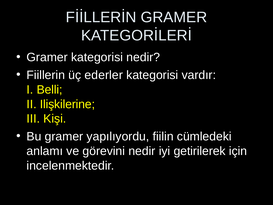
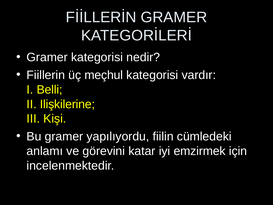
ederler: ederler -> meçhul (104, 75)
görevini nedir: nedir -> katar (142, 151)
getirilerek: getirilerek -> emzirmek (200, 151)
